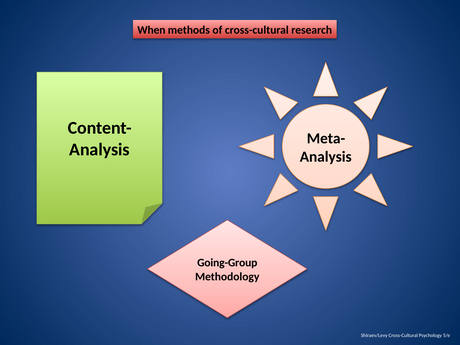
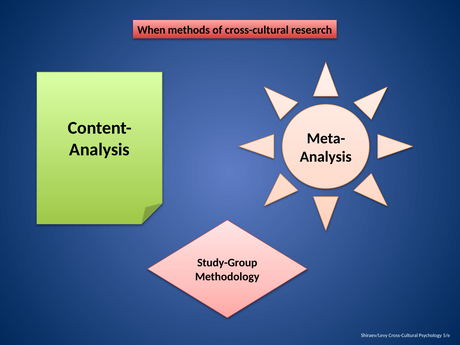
Going-Group: Going-Group -> Study-Group (227, 263)
